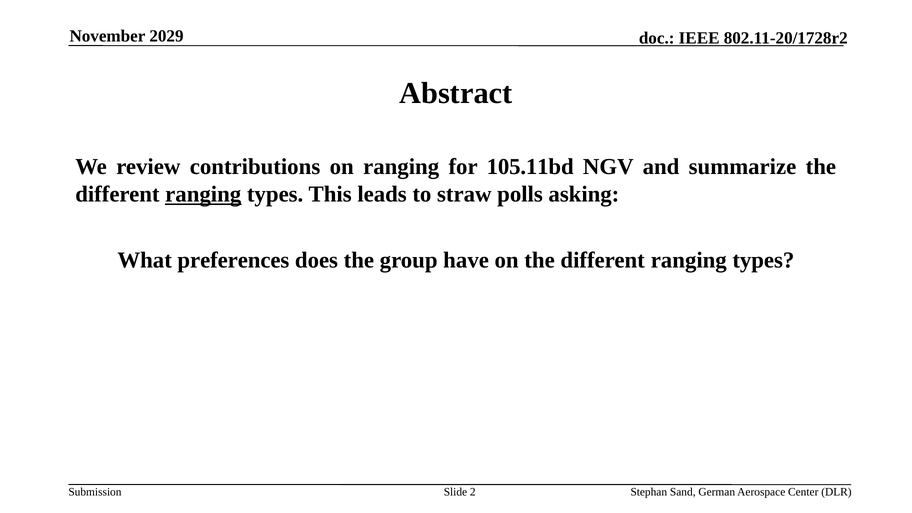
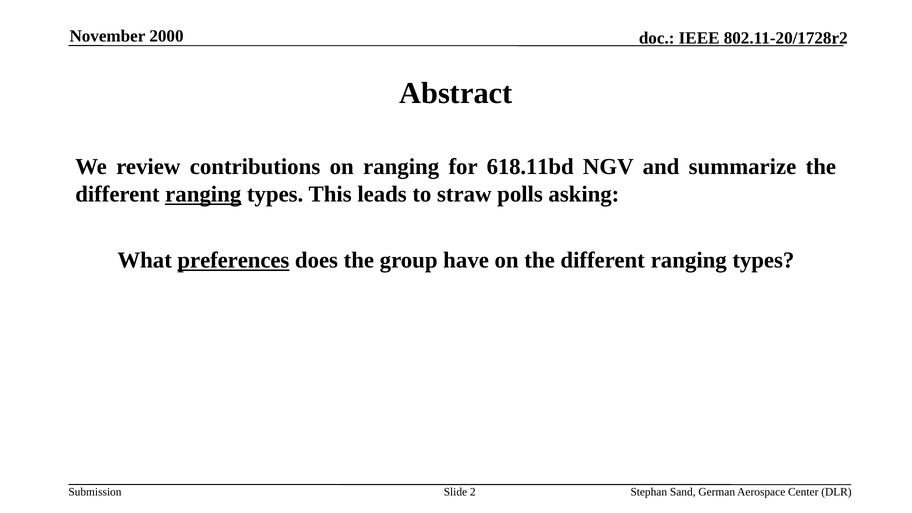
2029: 2029 -> 2000 (166, 36)
105.11bd: 105.11bd -> 618.11bd (530, 167)
preferences underline: none -> present (233, 260)
